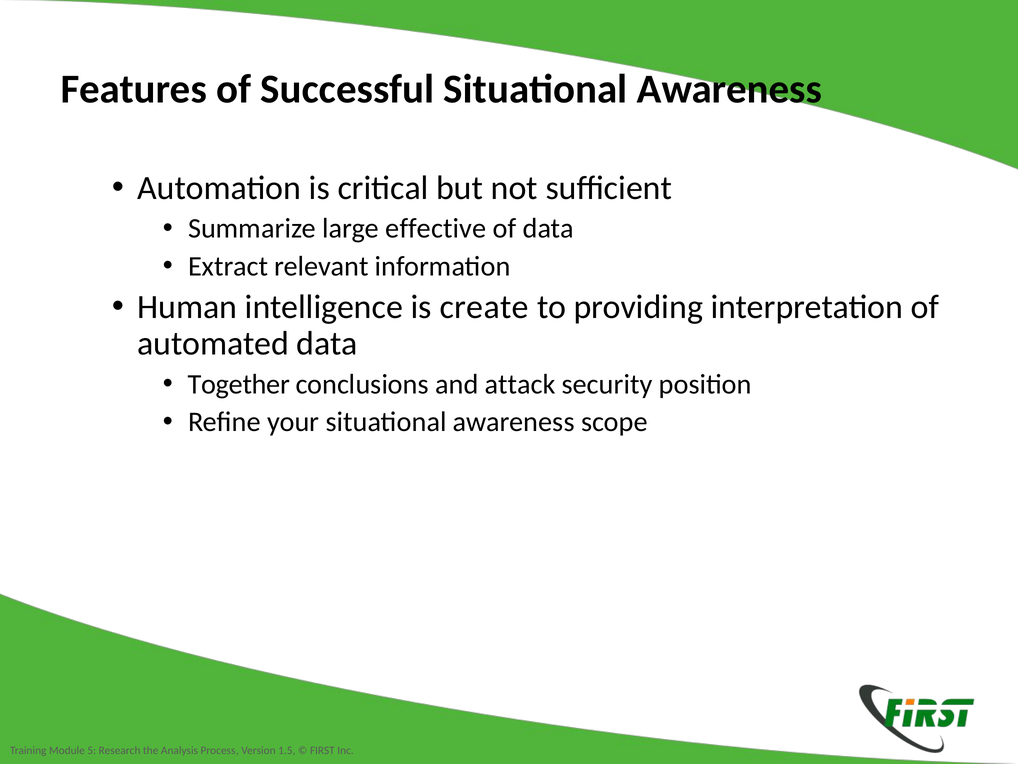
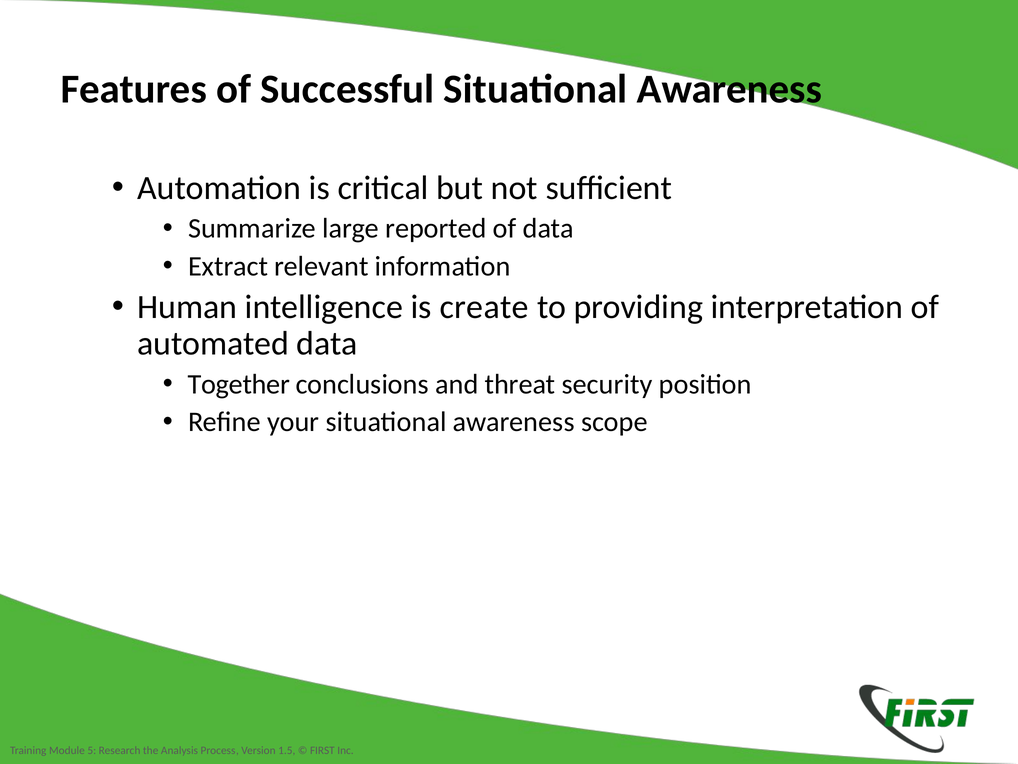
effective: effective -> reported (436, 228)
attack: attack -> threat (520, 384)
